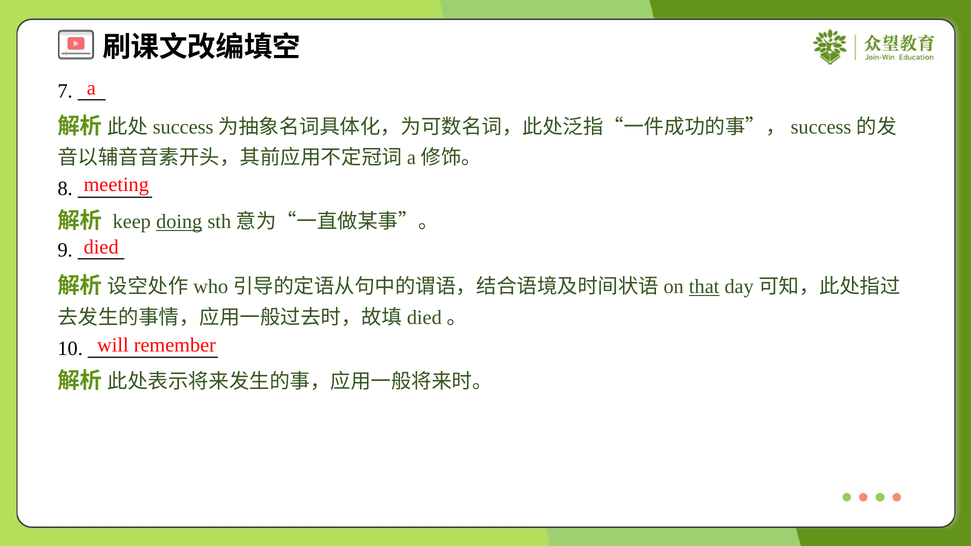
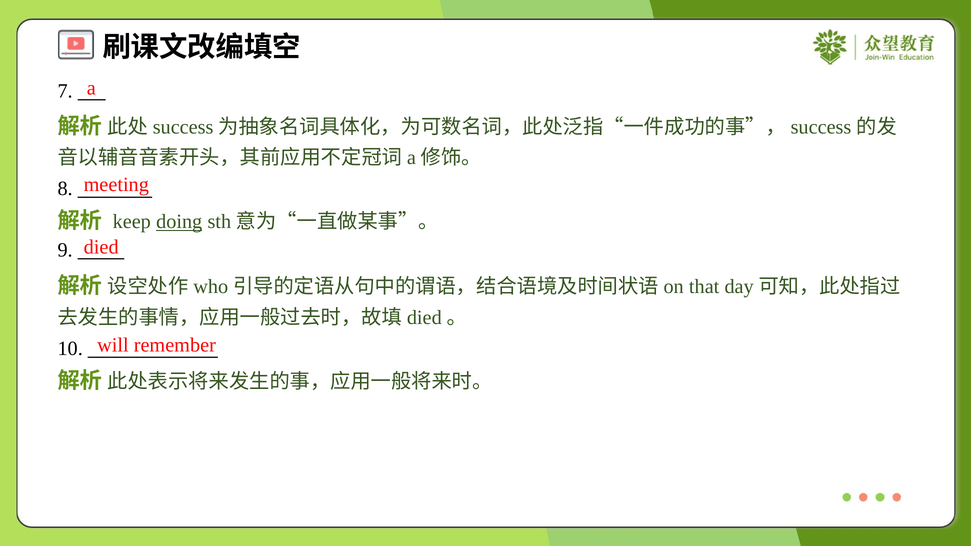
that underline: present -> none (704, 287)
